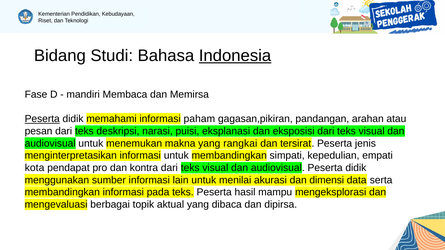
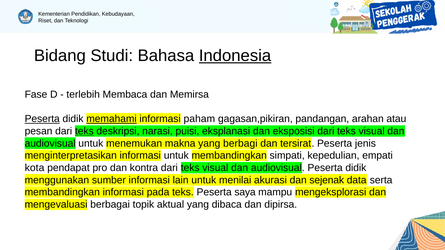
mandiri: mandiri -> terlebih (83, 95)
memahami underline: none -> present (112, 119)
teks underline: none -> present (84, 131)
rangkai: rangkai -> berbagi (240, 144)
dimensi: dimensi -> sejenak (327, 180)
hasil: hasil -> saya (245, 192)
